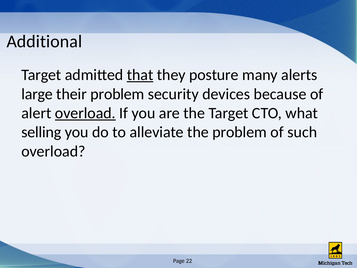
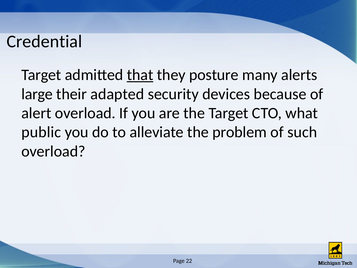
Additional: Additional -> Credential (44, 41)
their problem: problem -> adapted (117, 94)
overload underline: present -> none (85, 113)
selling: selling -> public (41, 132)
